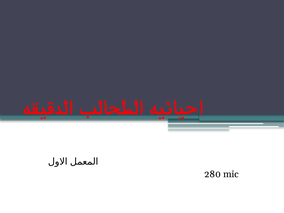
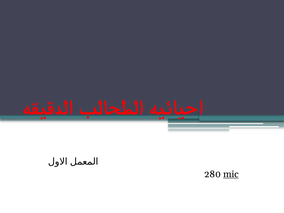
mic underline: none -> present (231, 174)
